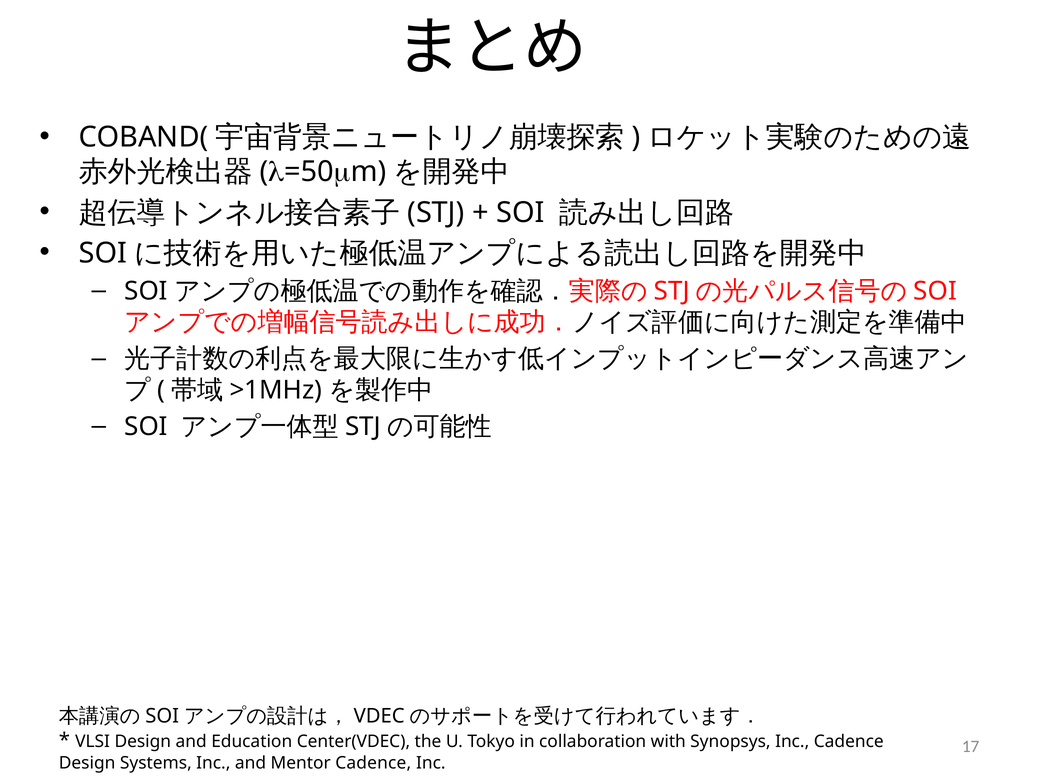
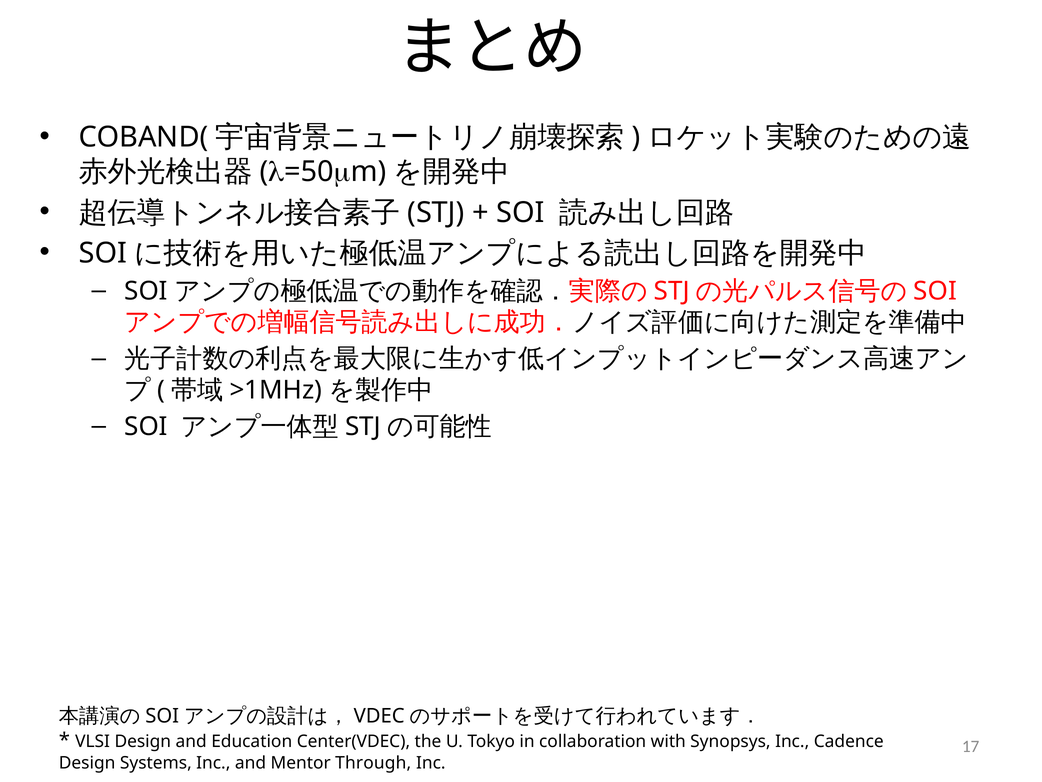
Mentor Cadence: Cadence -> Through (373, 762)
